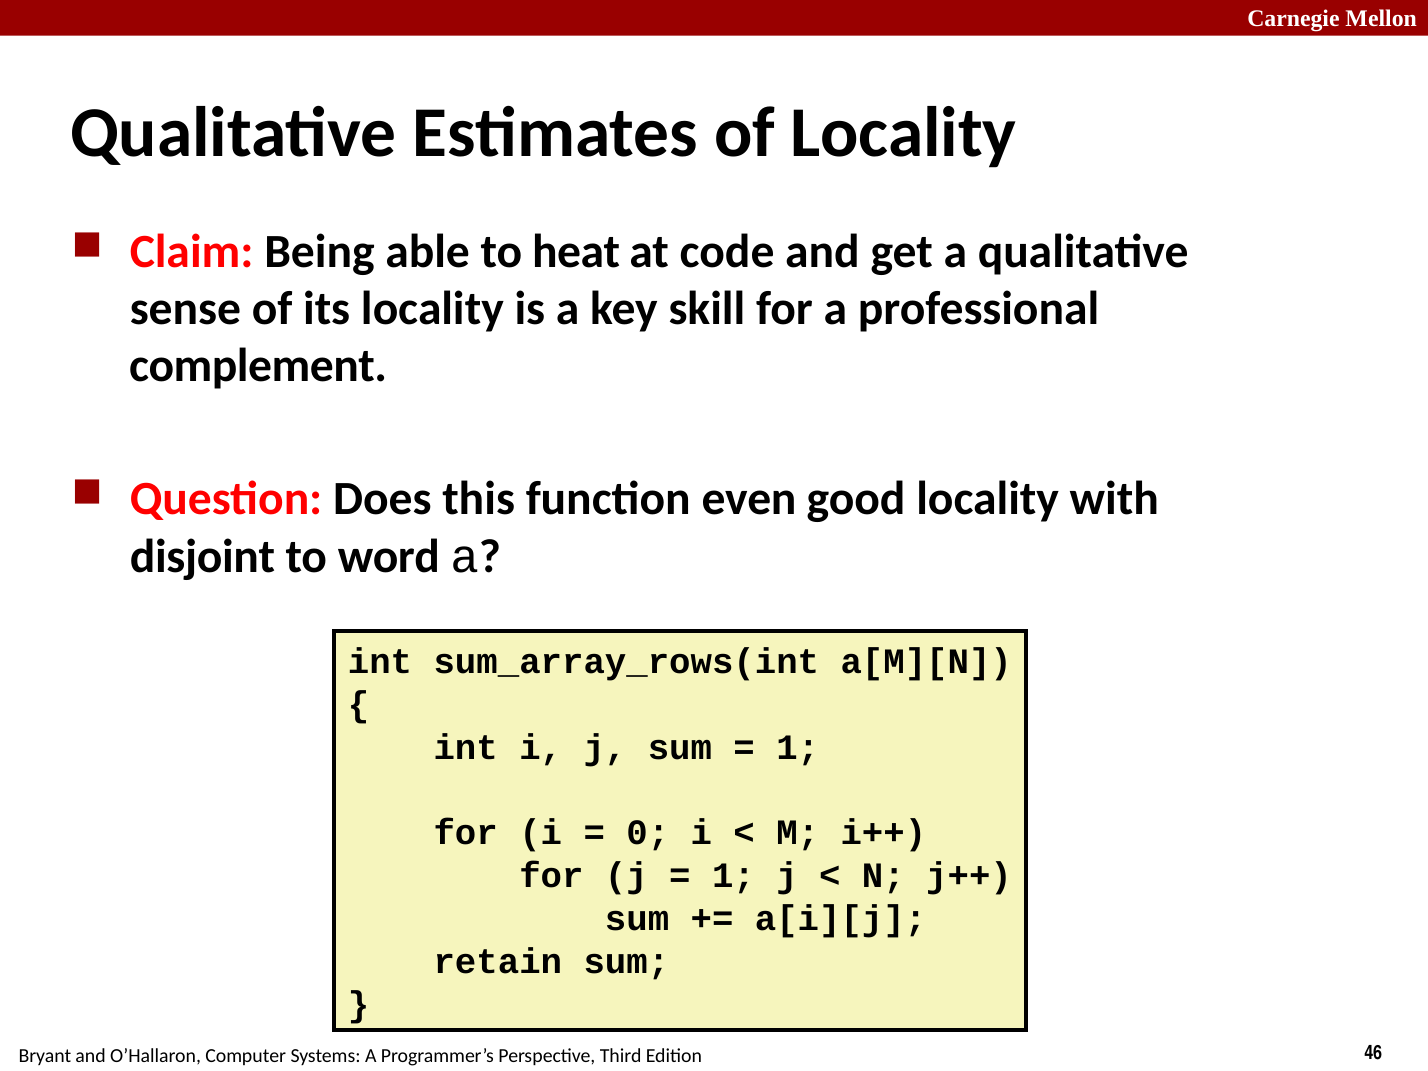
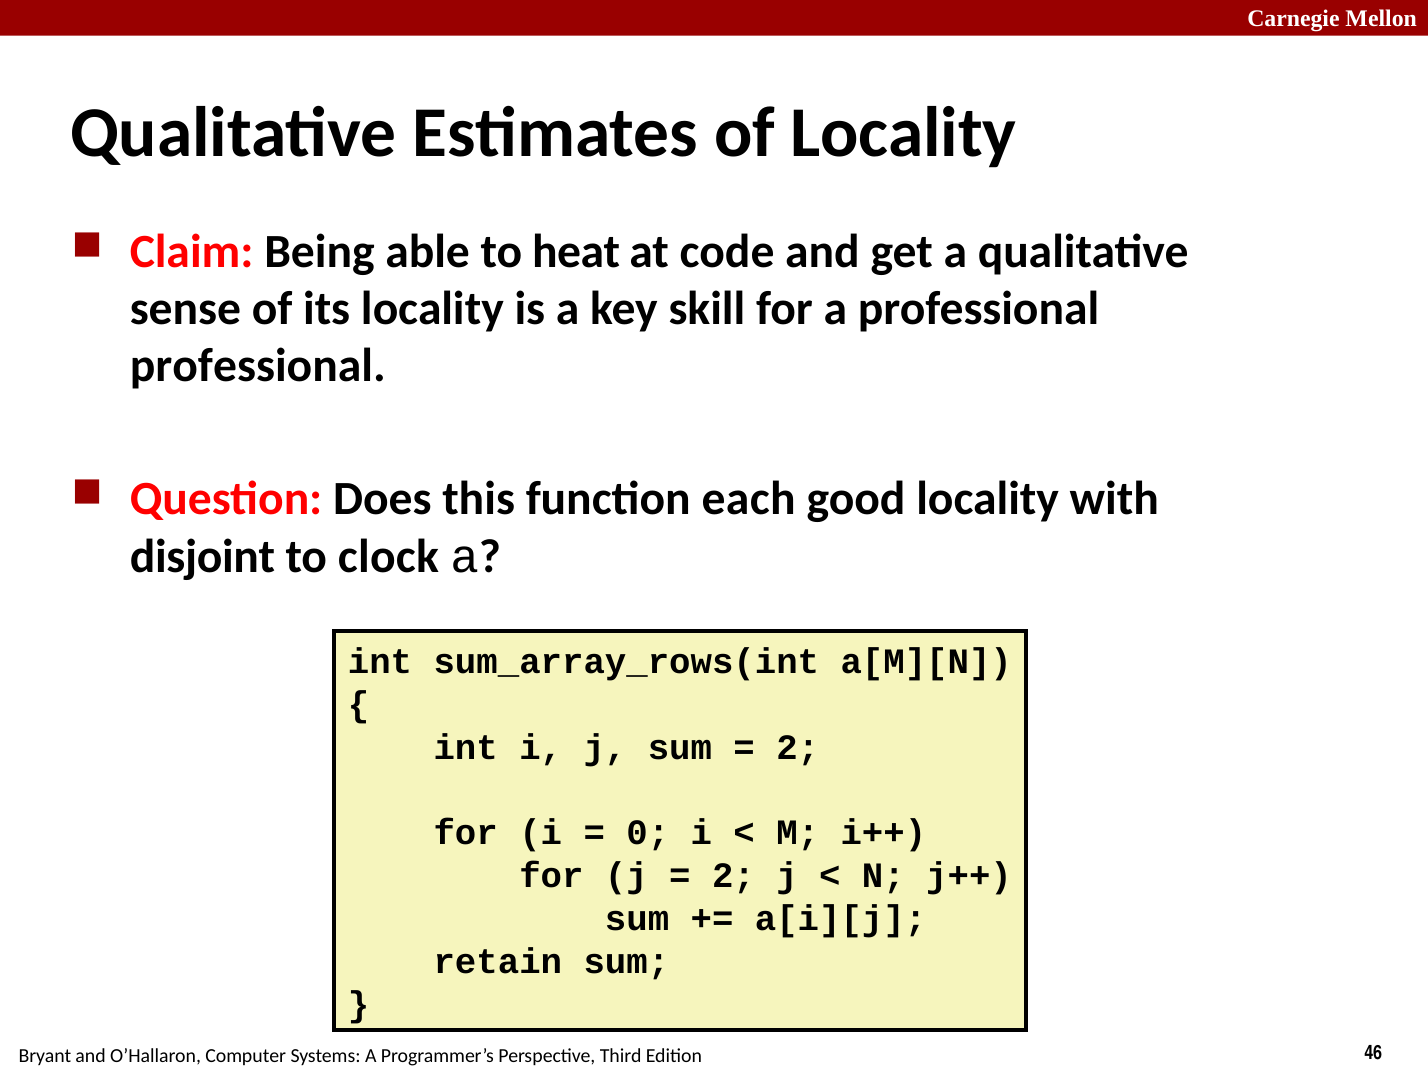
complement: complement -> professional (258, 366)
even: even -> each (749, 499)
word: word -> clock (388, 556)
1: 1 -> 2 (798, 748)
1: 1 -> 2 (733, 876)
